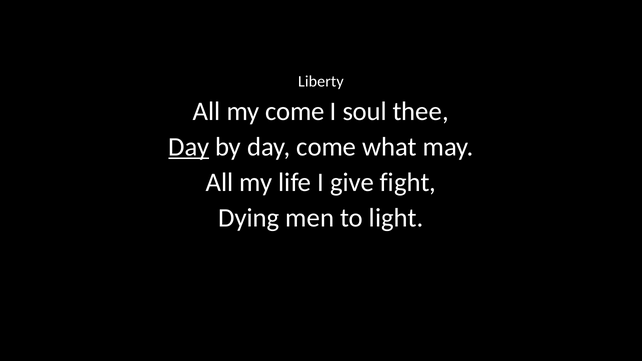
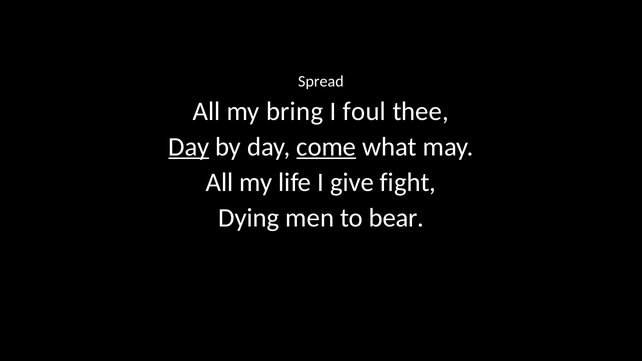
Liberty: Liberty -> Spread (321, 82)
my come: come -> bring (295, 111)
soul: soul -> foul (364, 111)
come underline: none -> present (326, 147)
light: light -> bear (396, 218)
